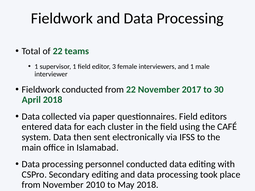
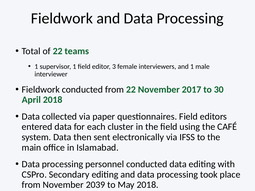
2010: 2010 -> 2039 (95, 185)
